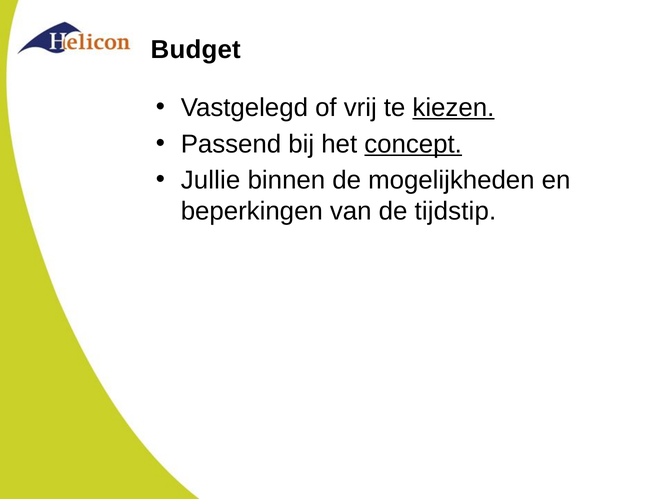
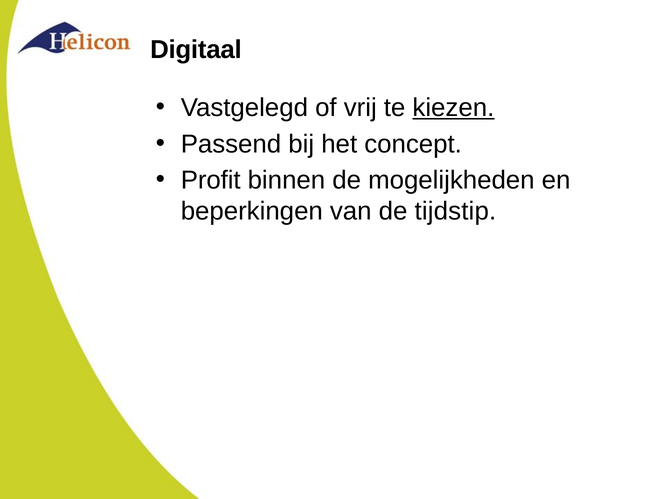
Budget: Budget -> Digitaal (196, 50)
concept underline: present -> none (413, 144)
Jullie: Jullie -> Profit (211, 180)
